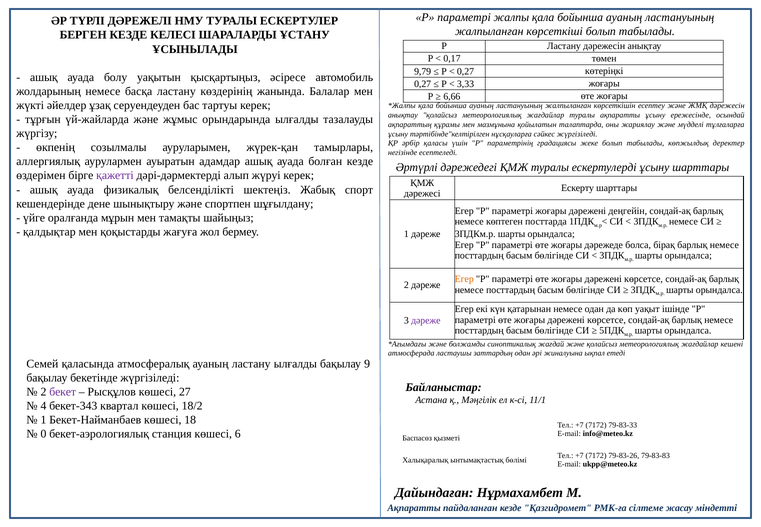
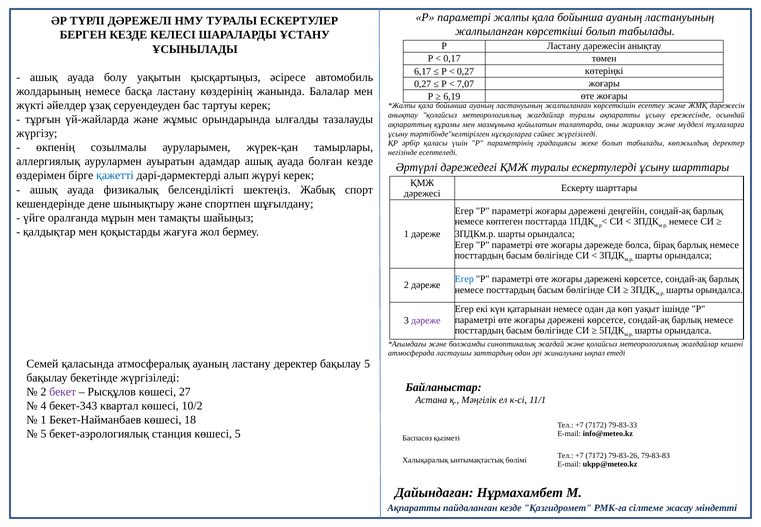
9,79: 9,79 -> 6,17 (423, 71)
3,33: 3,33 -> 7,07 (465, 84)
6,66: 6,66 -> 6,19 (452, 96)
қажетті colour: purple -> blue (115, 176)
Егер colour: orange -> blue (464, 279)
ластану ылғалды: ылғалды -> деректер (295, 364)
бақылау 9: 9 -> 5 (367, 364)
18/2: 18/2 -> 10/2 (192, 406)
0: 0 -> 5 (43, 434)
көшесі 6: 6 -> 5 (238, 434)
